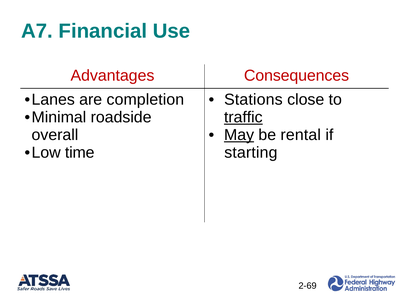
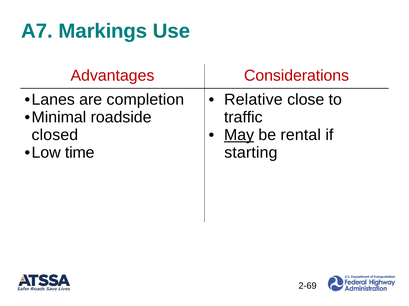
Financial: Financial -> Markings (103, 31)
Consequences: Consequences -> Considerations (297, 76)
Stations: Stations -> Relative (253, 100)
traffic underline: present -> none (243, 118)
overall: overall -> closed (55, 135)
